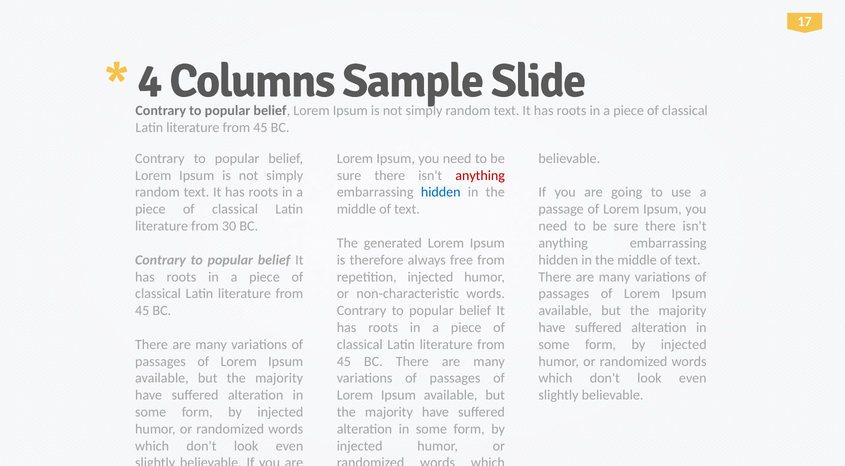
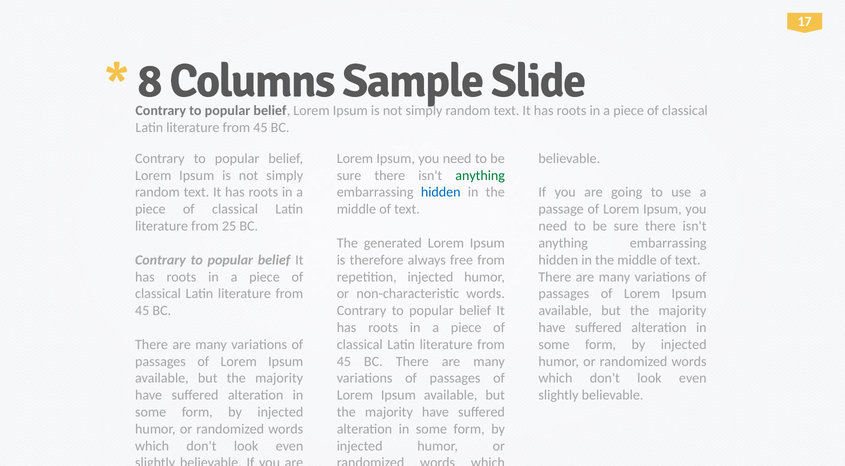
4: 4 -> 8 (150, 81)
anything colour: red -> green (480, 175)
30: 30 -> 25 (229, 226)
